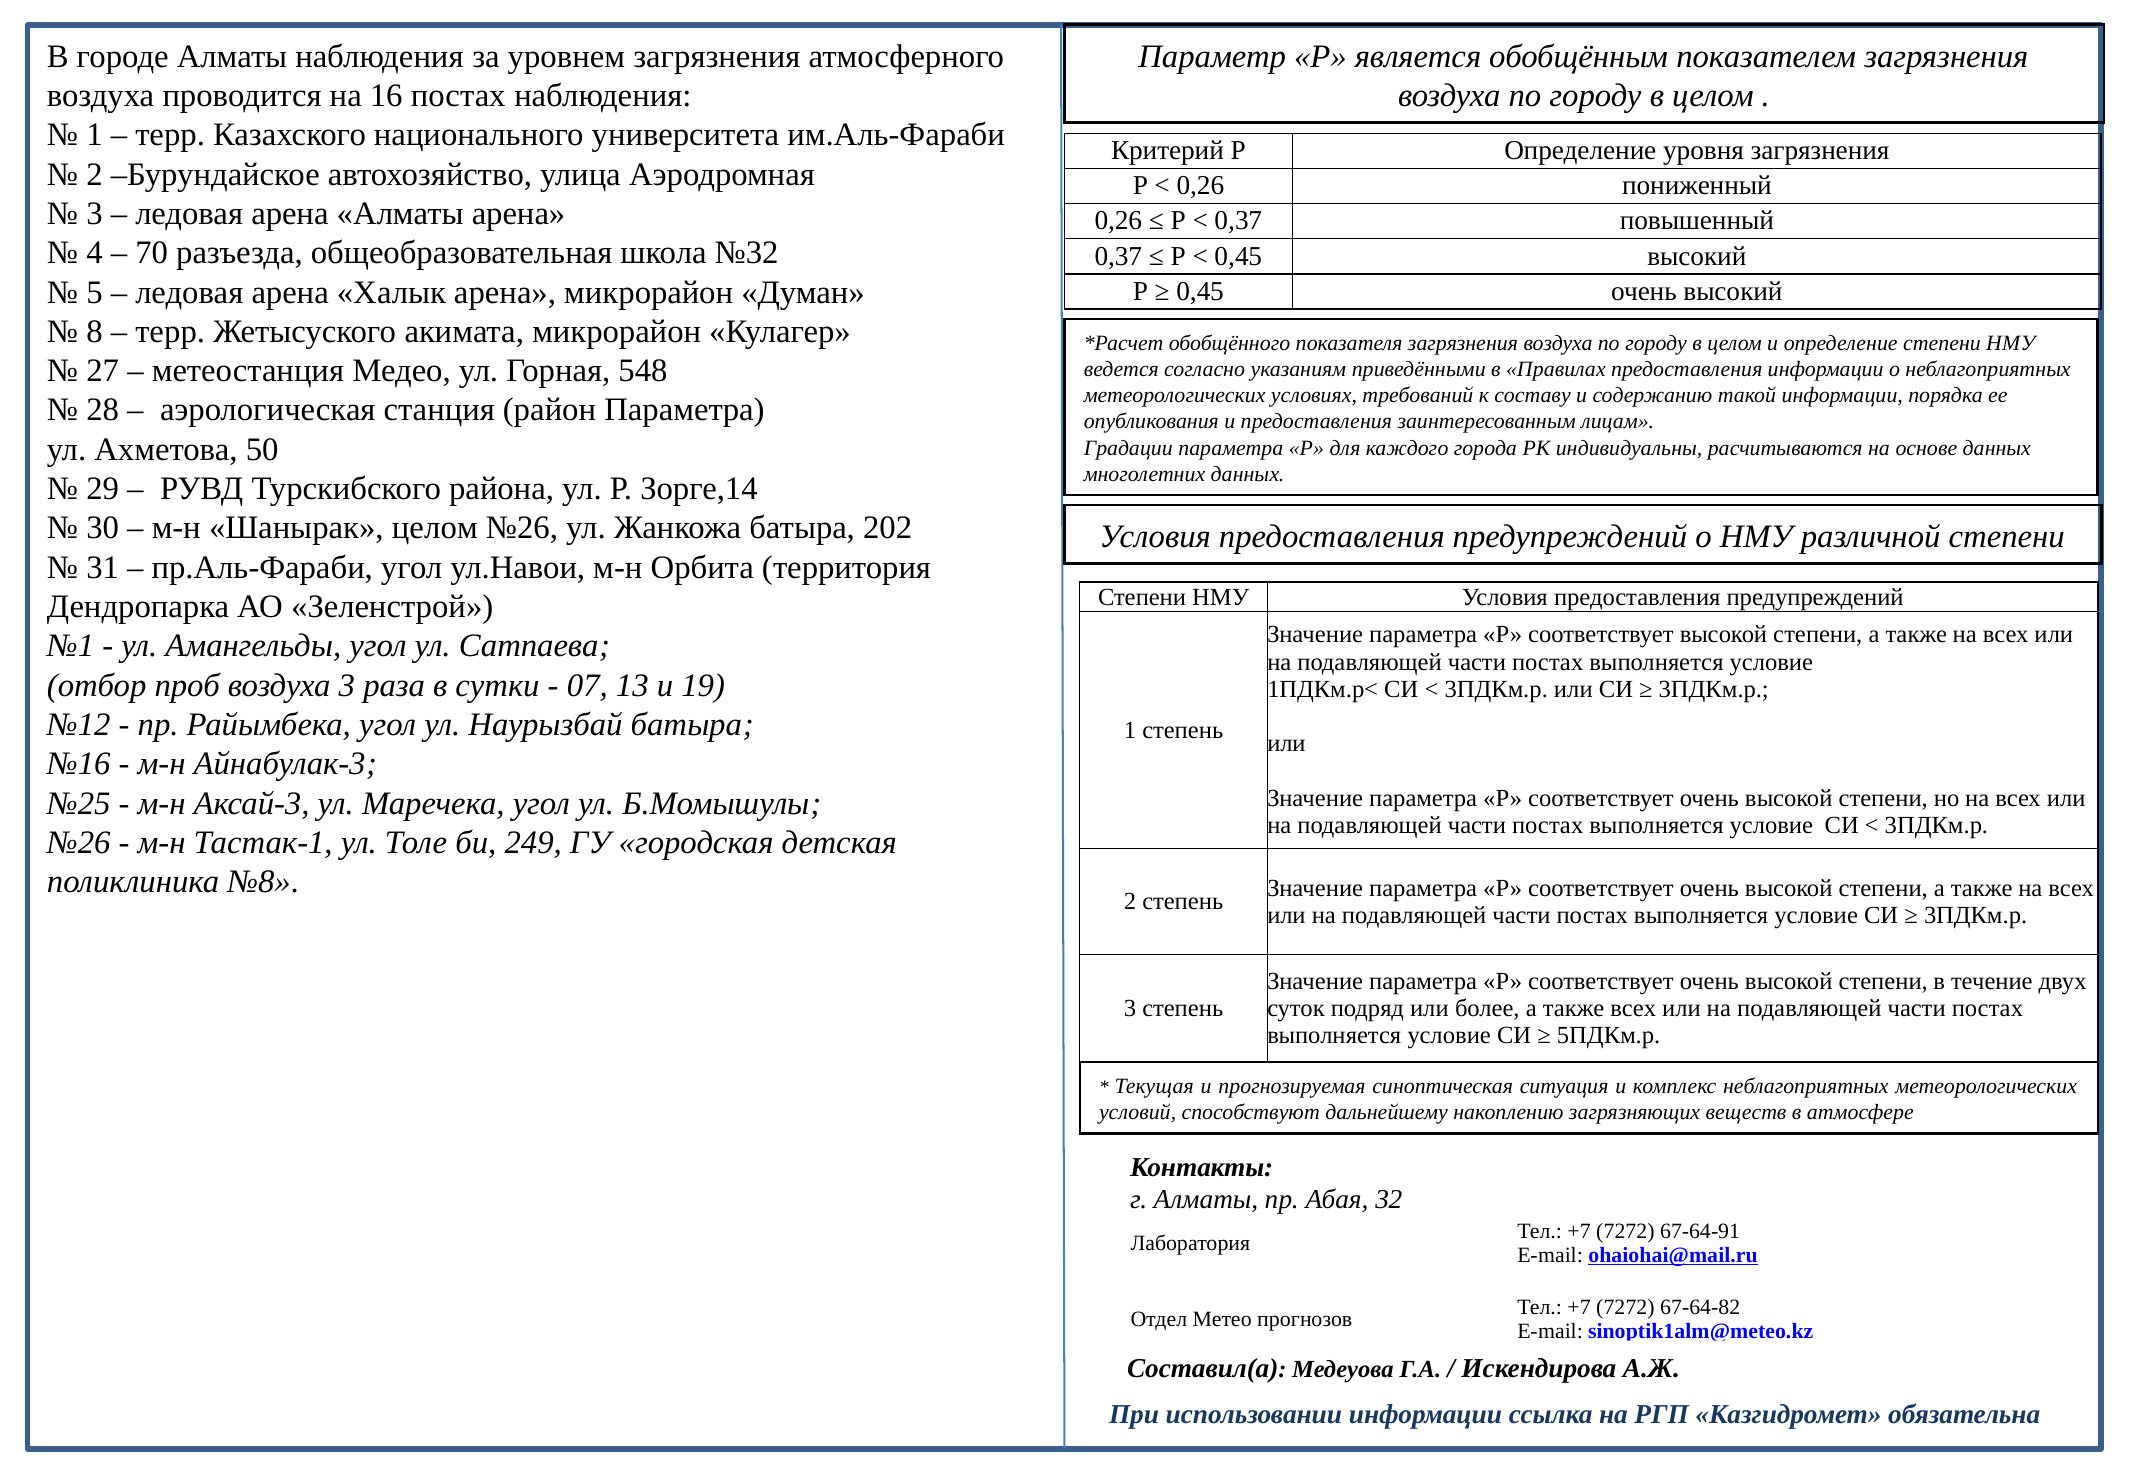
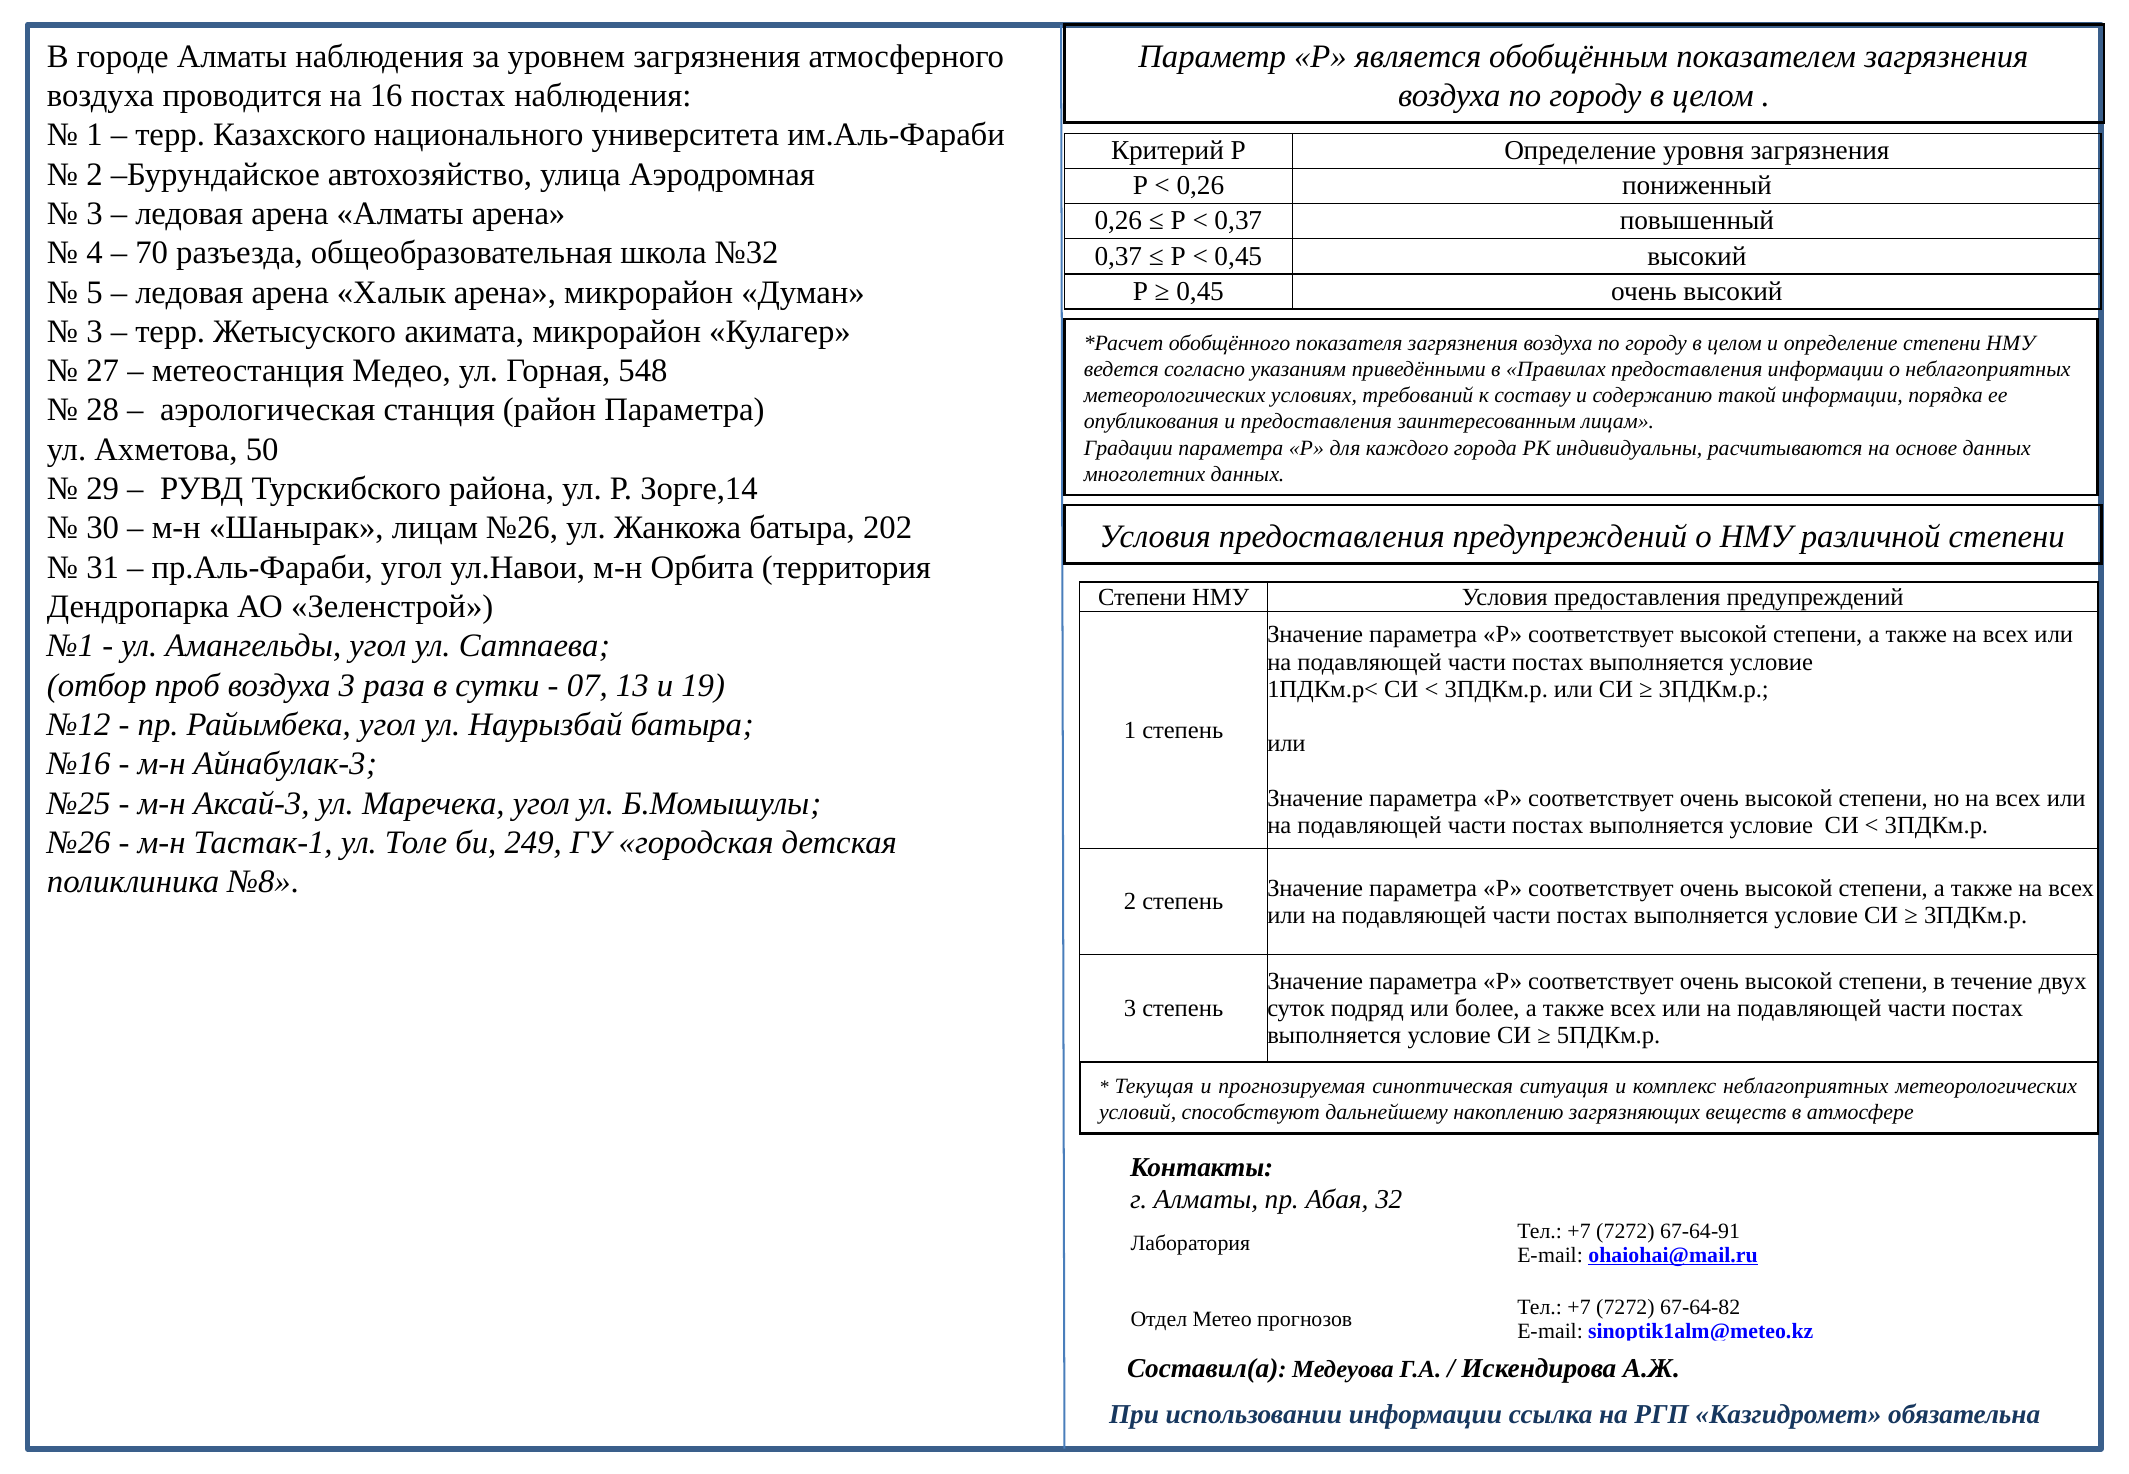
8: 8 -> 3 (94, 332)
Шанырак целом: целом -> лицам (435, 528)
